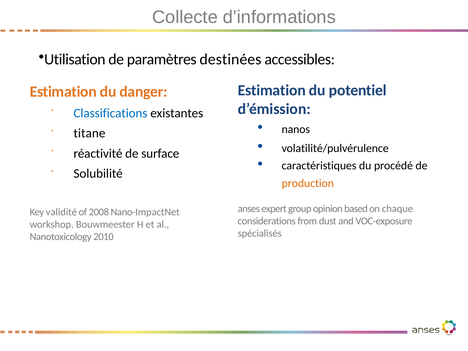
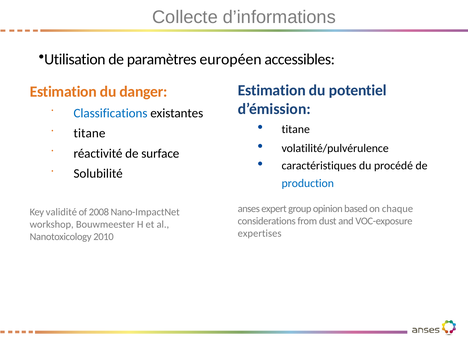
destinées: destinées -> européen (231, 59)
nanos: nanos -> titane (296, 129)
production colour: orange -> blue (308, 183)
spécialisés: spécialisés -> expertises (260, 233)
